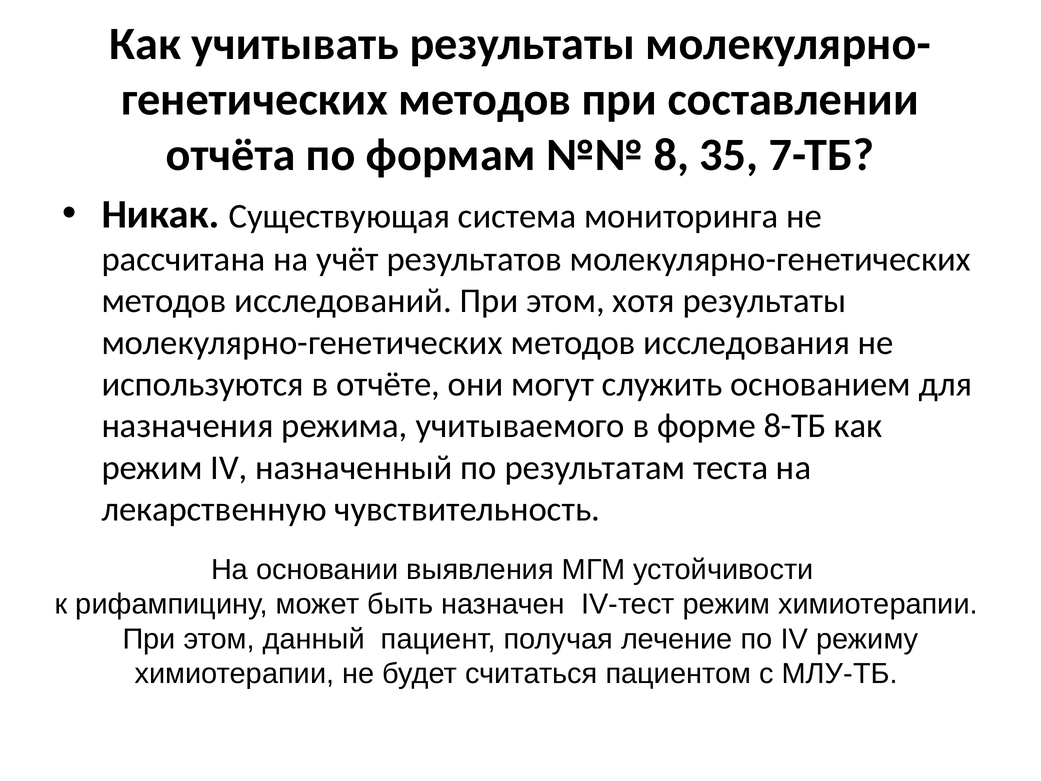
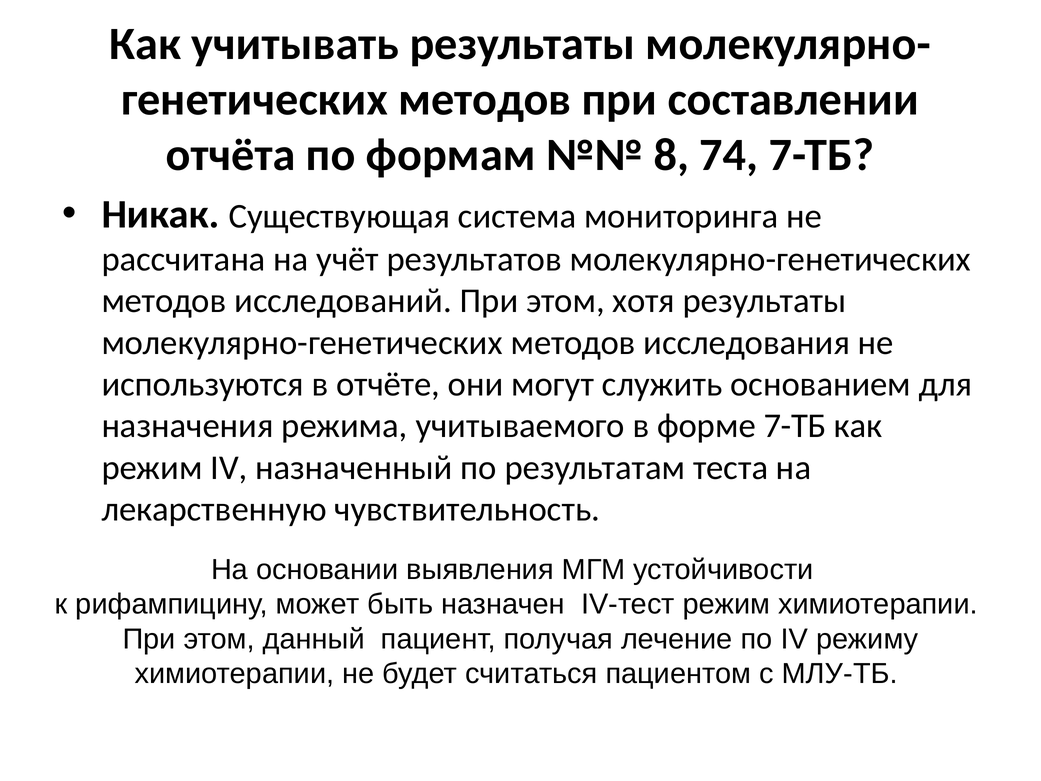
35: 35 -> 74 (729, 155)
форме 8-ТБ: 8-ТБ -> 7-ТБ (795, 426)
